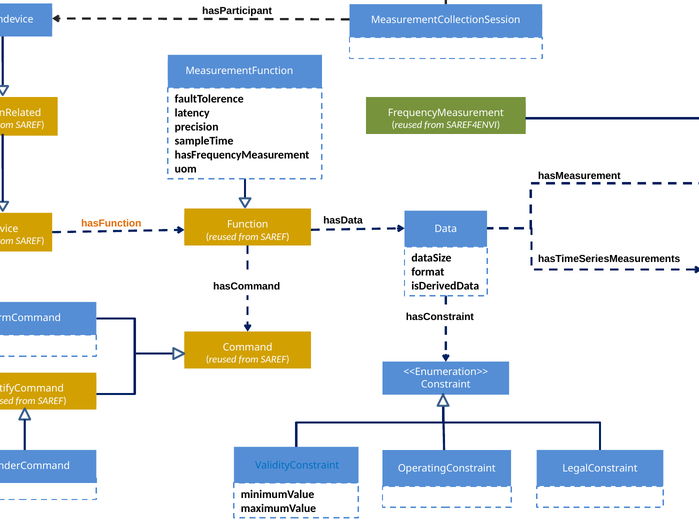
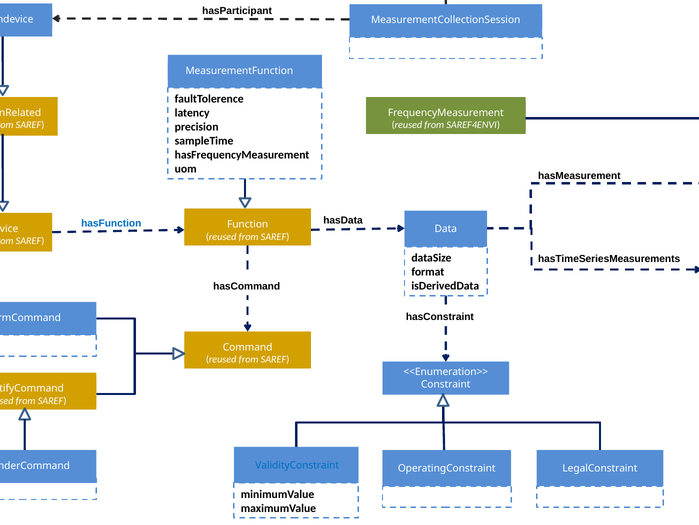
hasFunction colour: orange -> blue (111, 223)
